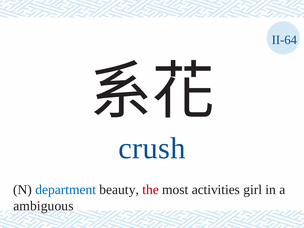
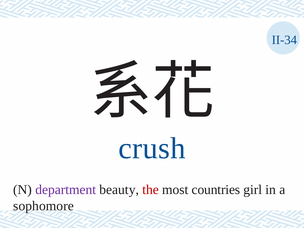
II-64: II-64 -> II-34 (284, 40)
department colour: blue -> purple (66, 190)
activities: activities -> countries (216, 190)
ambiguous: ambiguous -> sophomore (44, 206)
